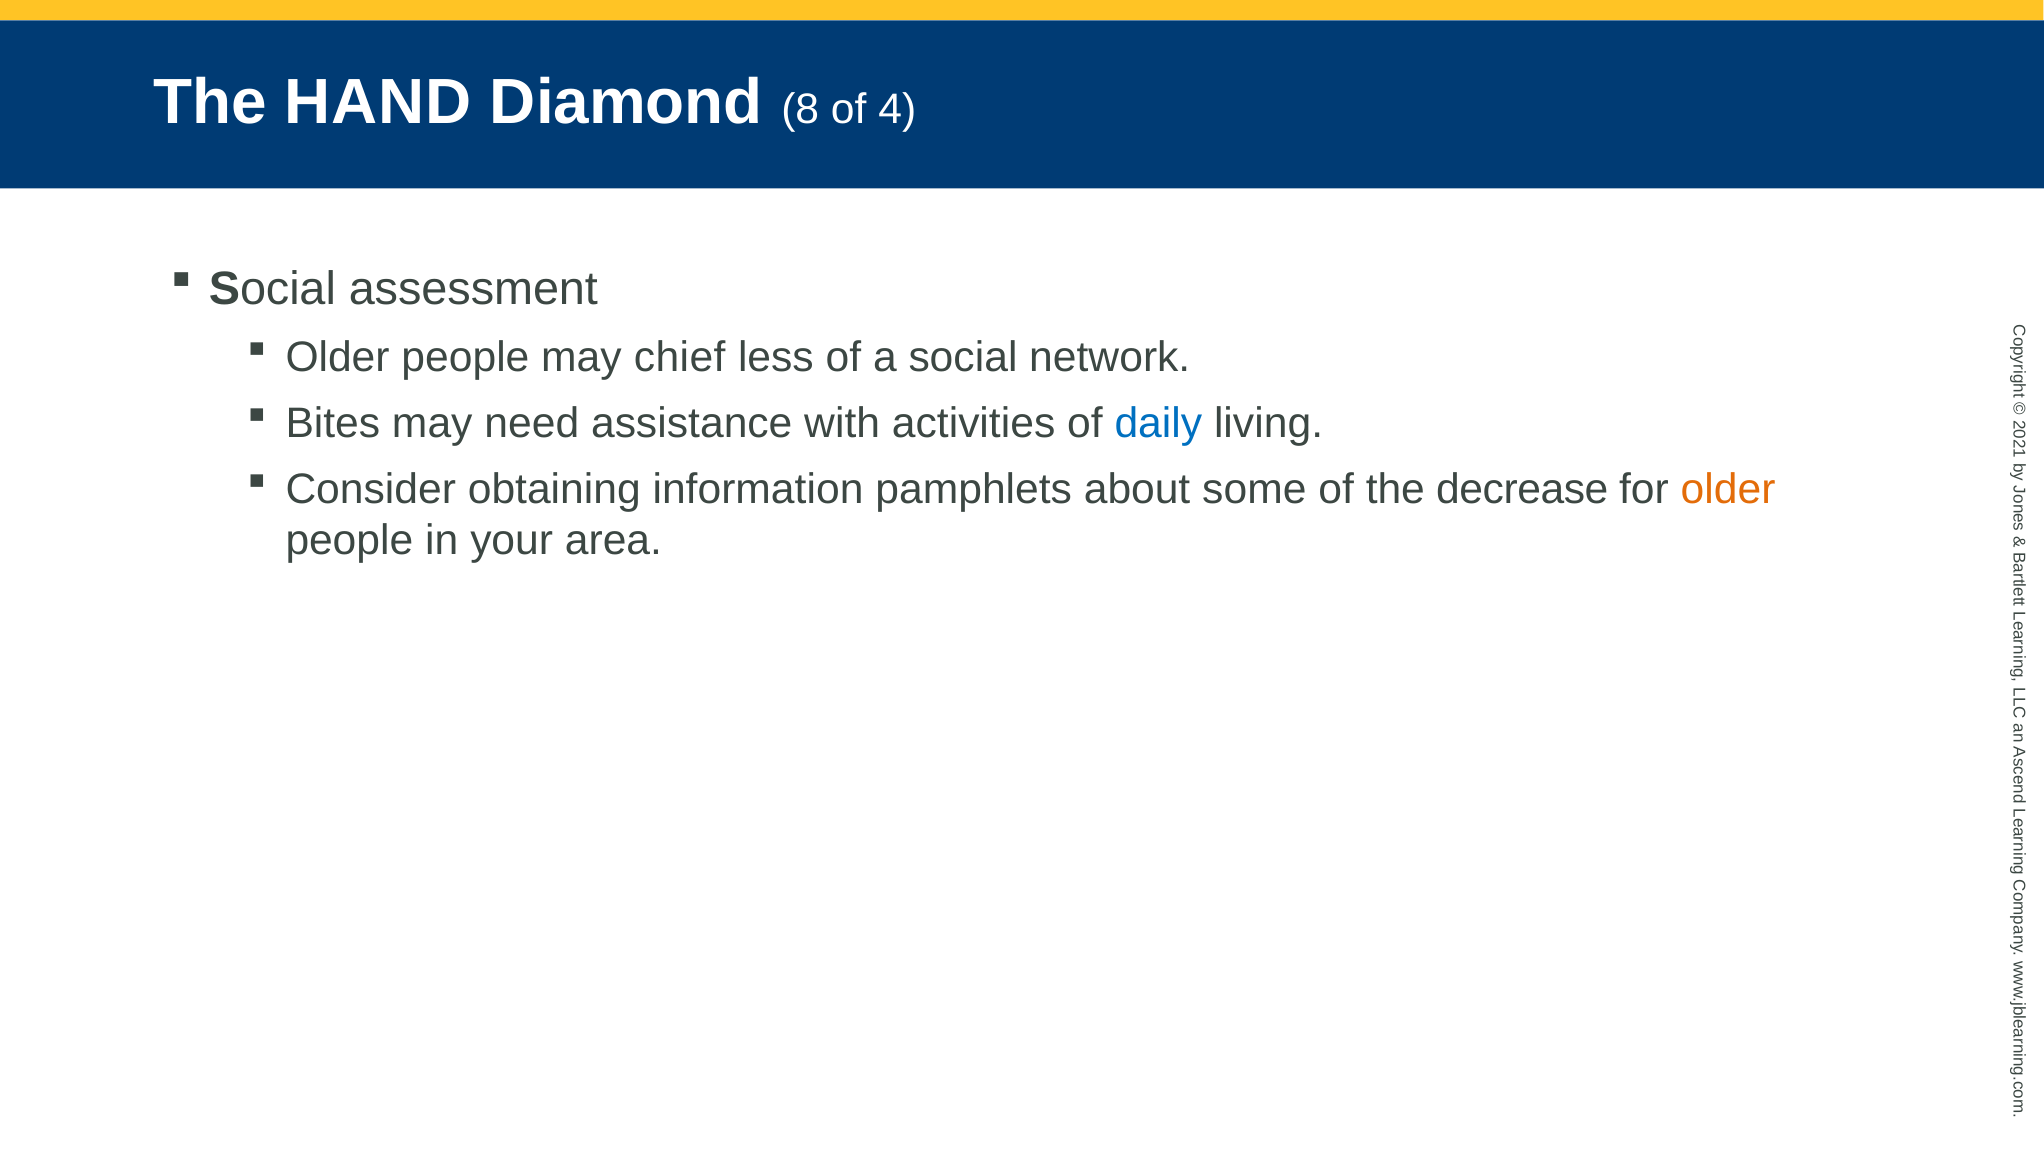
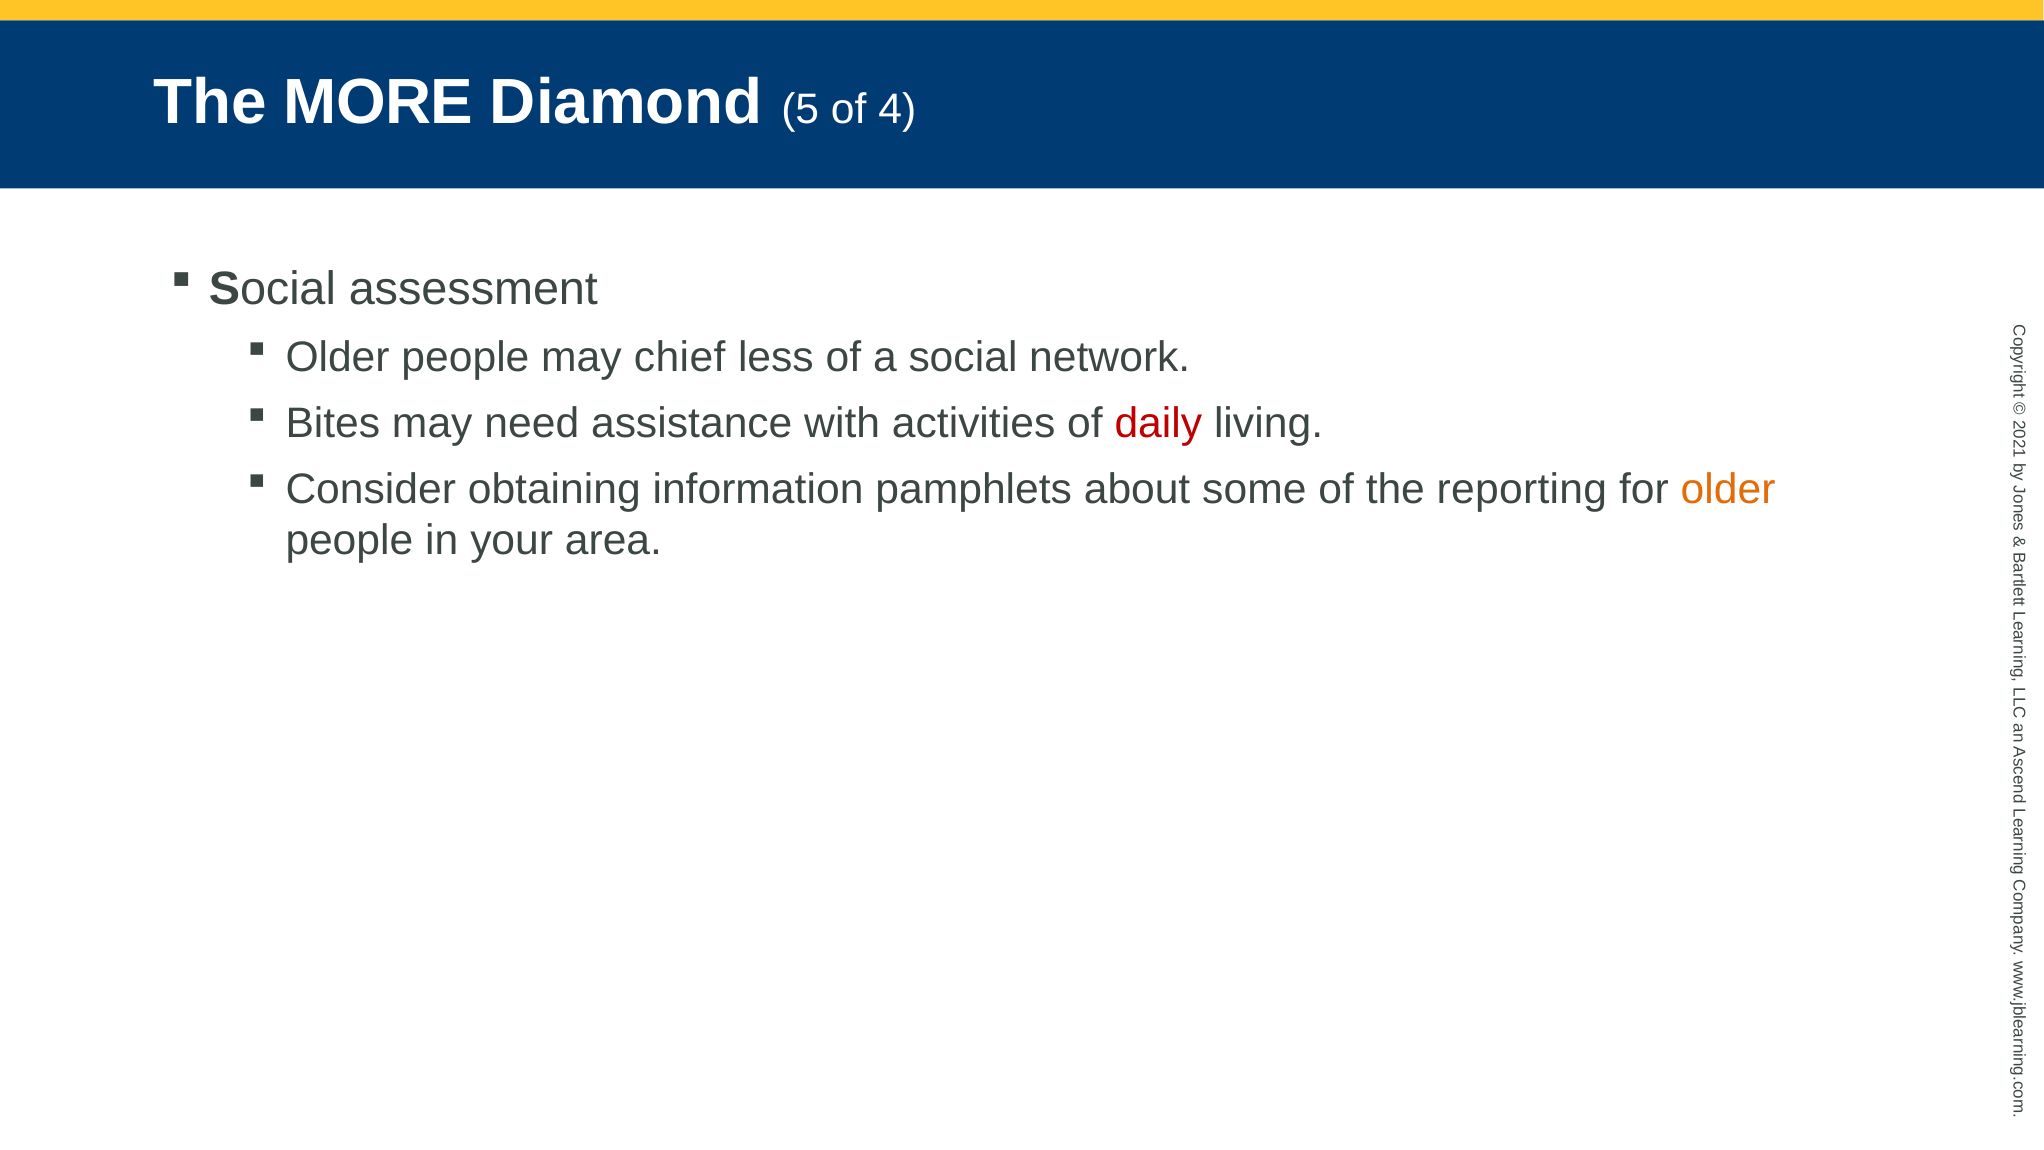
HAND: HAND -> MORE (379, 103)
8: 8 -> 5 (800, 110)
daily colour: blue -> red (1158, 423)
decrease: decrease -> reporting (1522, 489)
